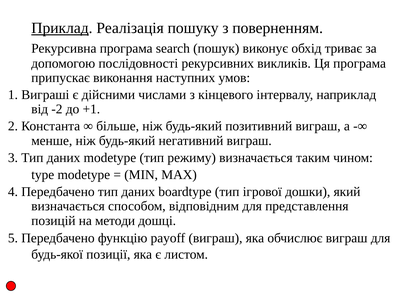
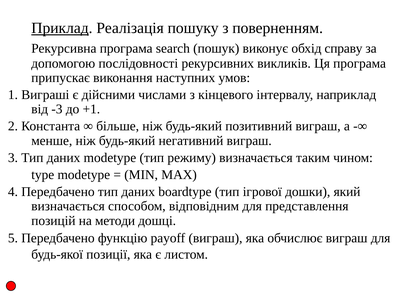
триває: триває -> справу (344, 48)
-2: -2 -> -3 (57, 109)
